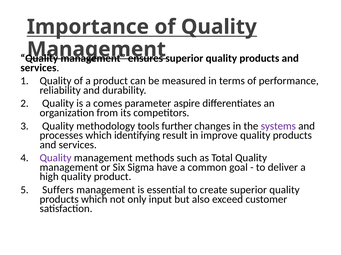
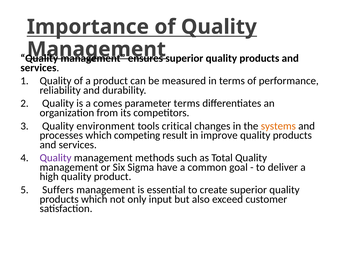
parameter aspire: aspire -> terms (187, 104)
methodology: methodology -> environment (106, 126)
further: further -> critical (177, 126)
systems colour: purple -> orange (278, 126)
identifying: identifying -> competing (137, 136)
